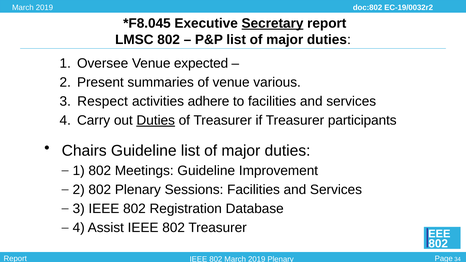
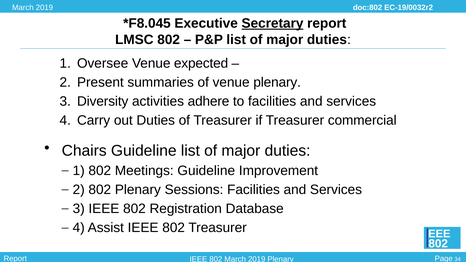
venue various: various -> plenary (277, 82)
Respect: Respect -> Diversity (103, 101)
Duties underline: present -> none (156, 120)
participants: participants -> commercial (362, 120)
